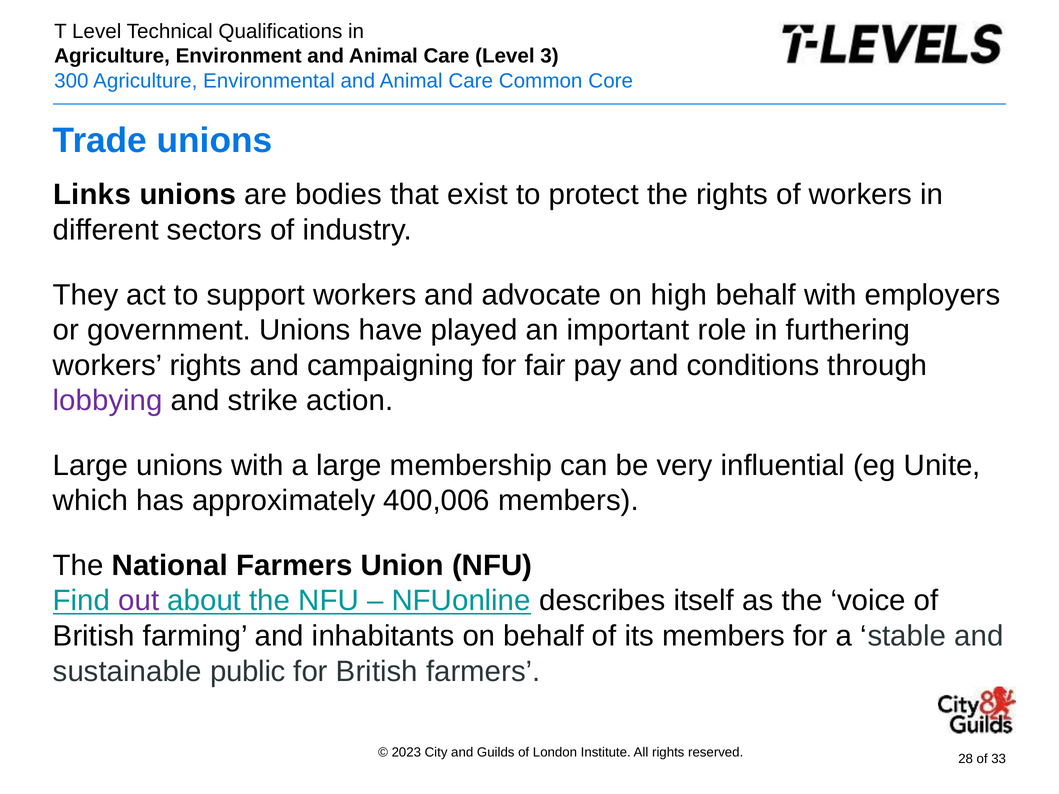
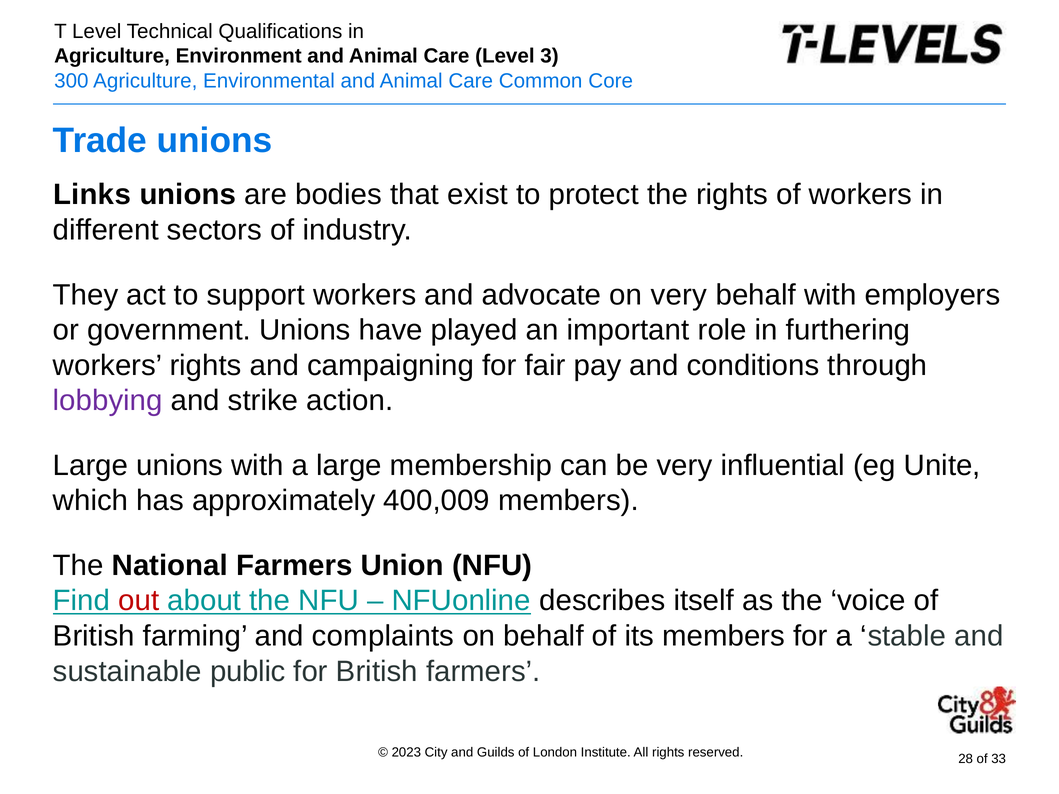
on high: high -> very (679, 295)
400,006: 400,006 -> 400,009 (437, 501)
out colour: purple -> red (139, 601)
inhabitants: inhabitants -> complaints (383, 636)
